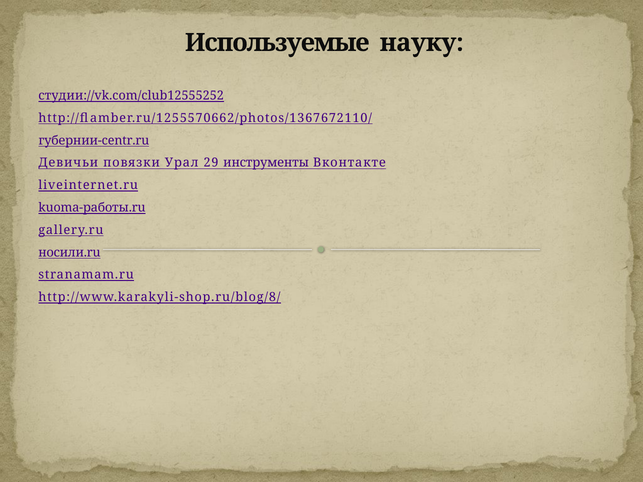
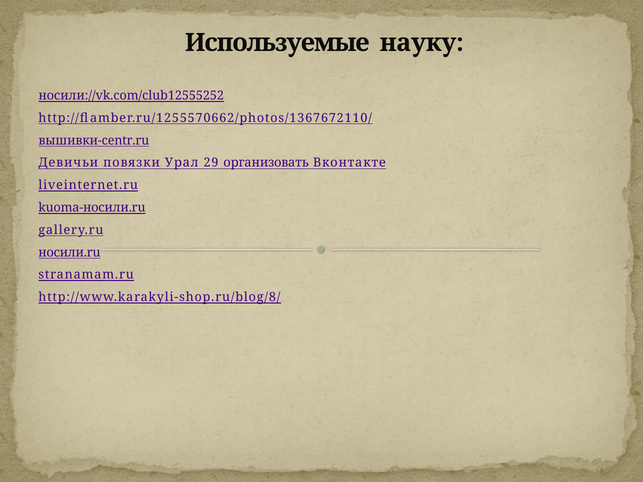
студии://vk.com/club12555252: студии://vk.com/club12555252 -> носили://vk.com/club12555252 (131, 96)
губернии-centr.ru: губернии-centr.ru -> вышивки-centr.ru (94, 140)
инструменты: инструменты -> организовать (266, 163)
kuoma-работы.ru: kuoma-работы.ru -> kuoma-носили.ru (92, 208)
